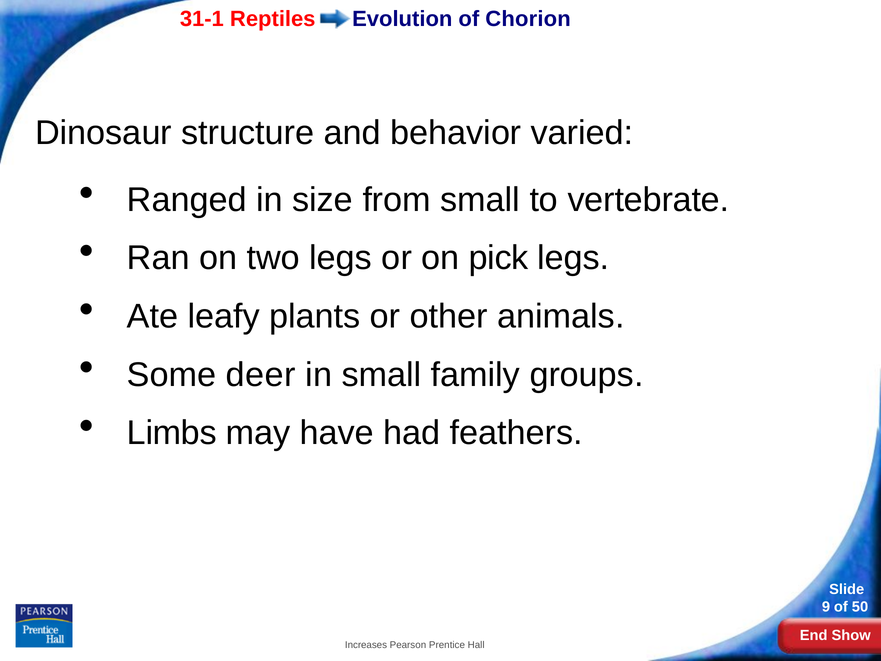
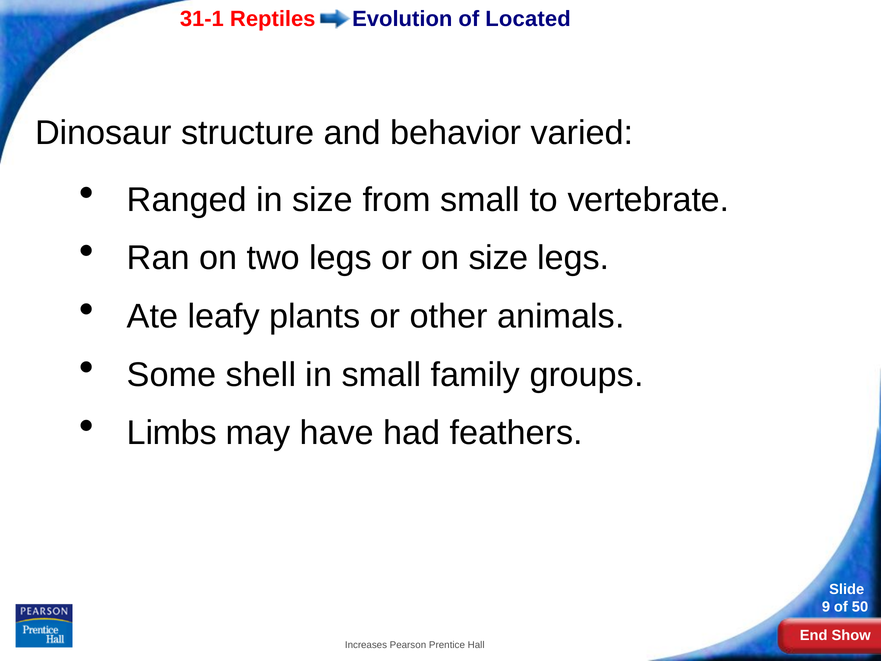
Chorion: Chorion -> Located (528, 19)
on pick: pick -> size (498, 258)
deer: deer -> shell (261, 375)
